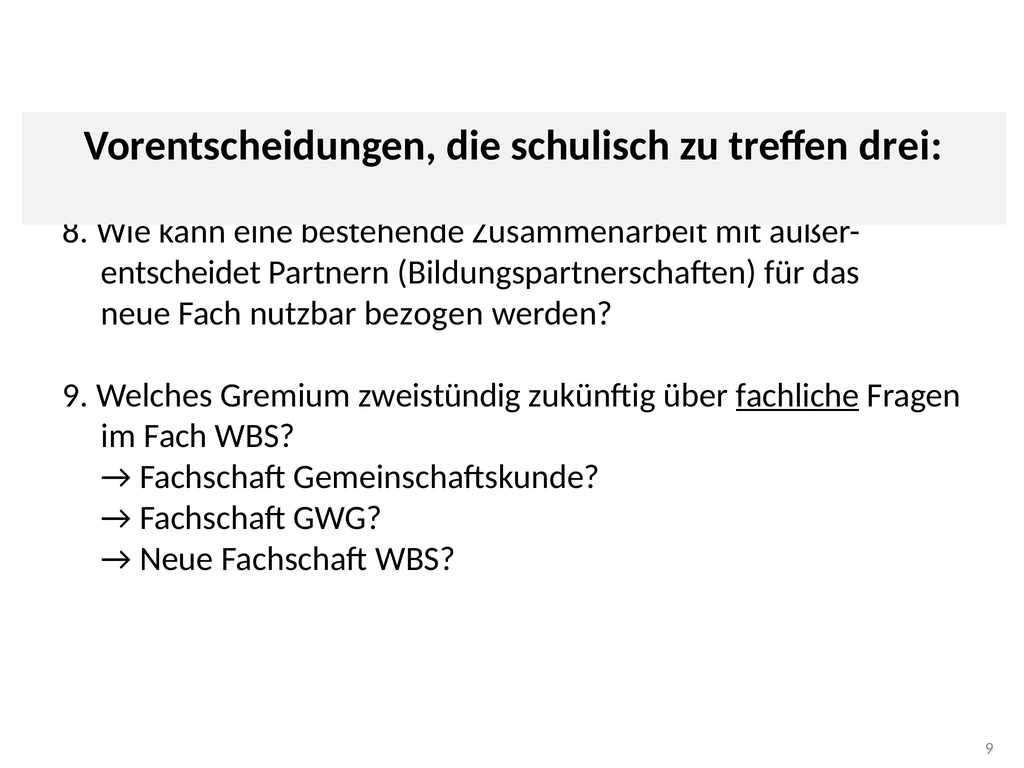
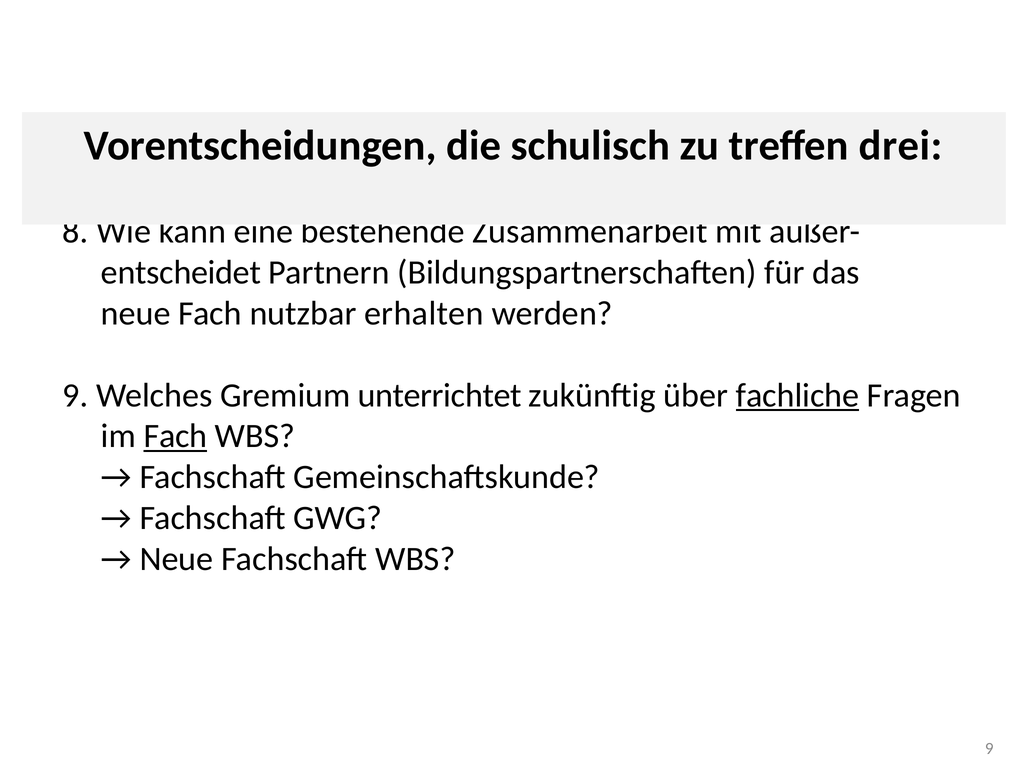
bezogen: bezogen -> erhalten (424, 313)
zweistündig: zweistündig -> unterrichtet (440, 395)
Fach underline: none -> present (175, 436)
